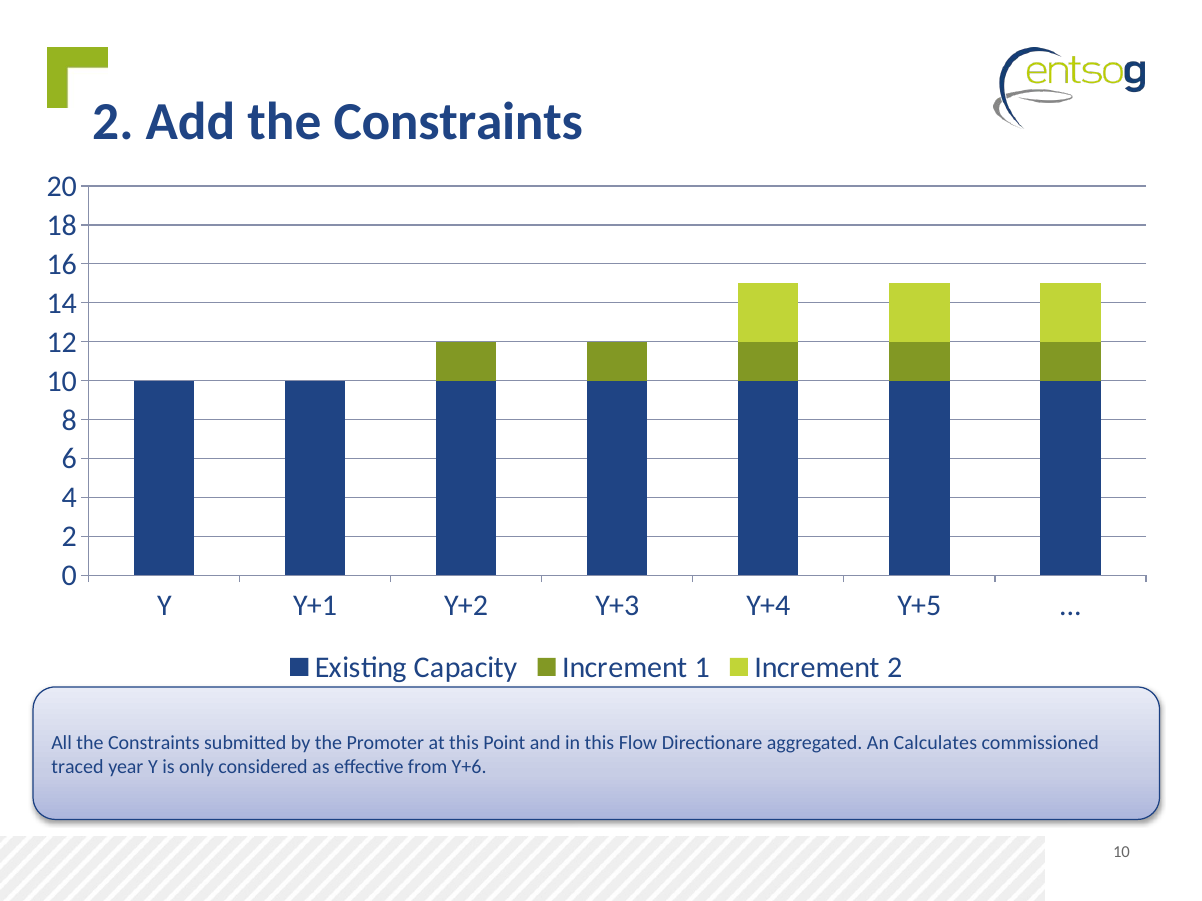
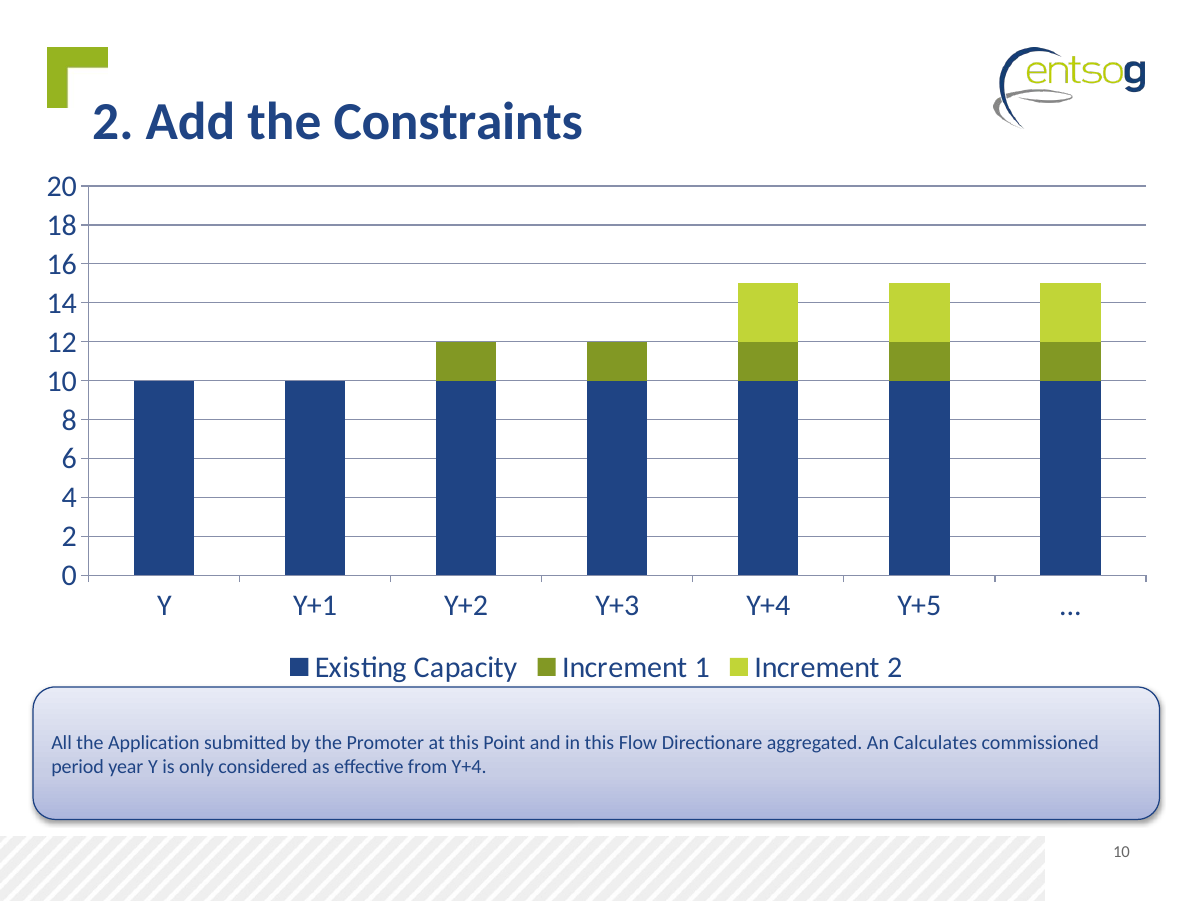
All the Constraints: Constraints -> Application (154, 743)
traced: traced -> period (78, 767)
from Y+6: Y+6 -> Y+4 (469, 767)
